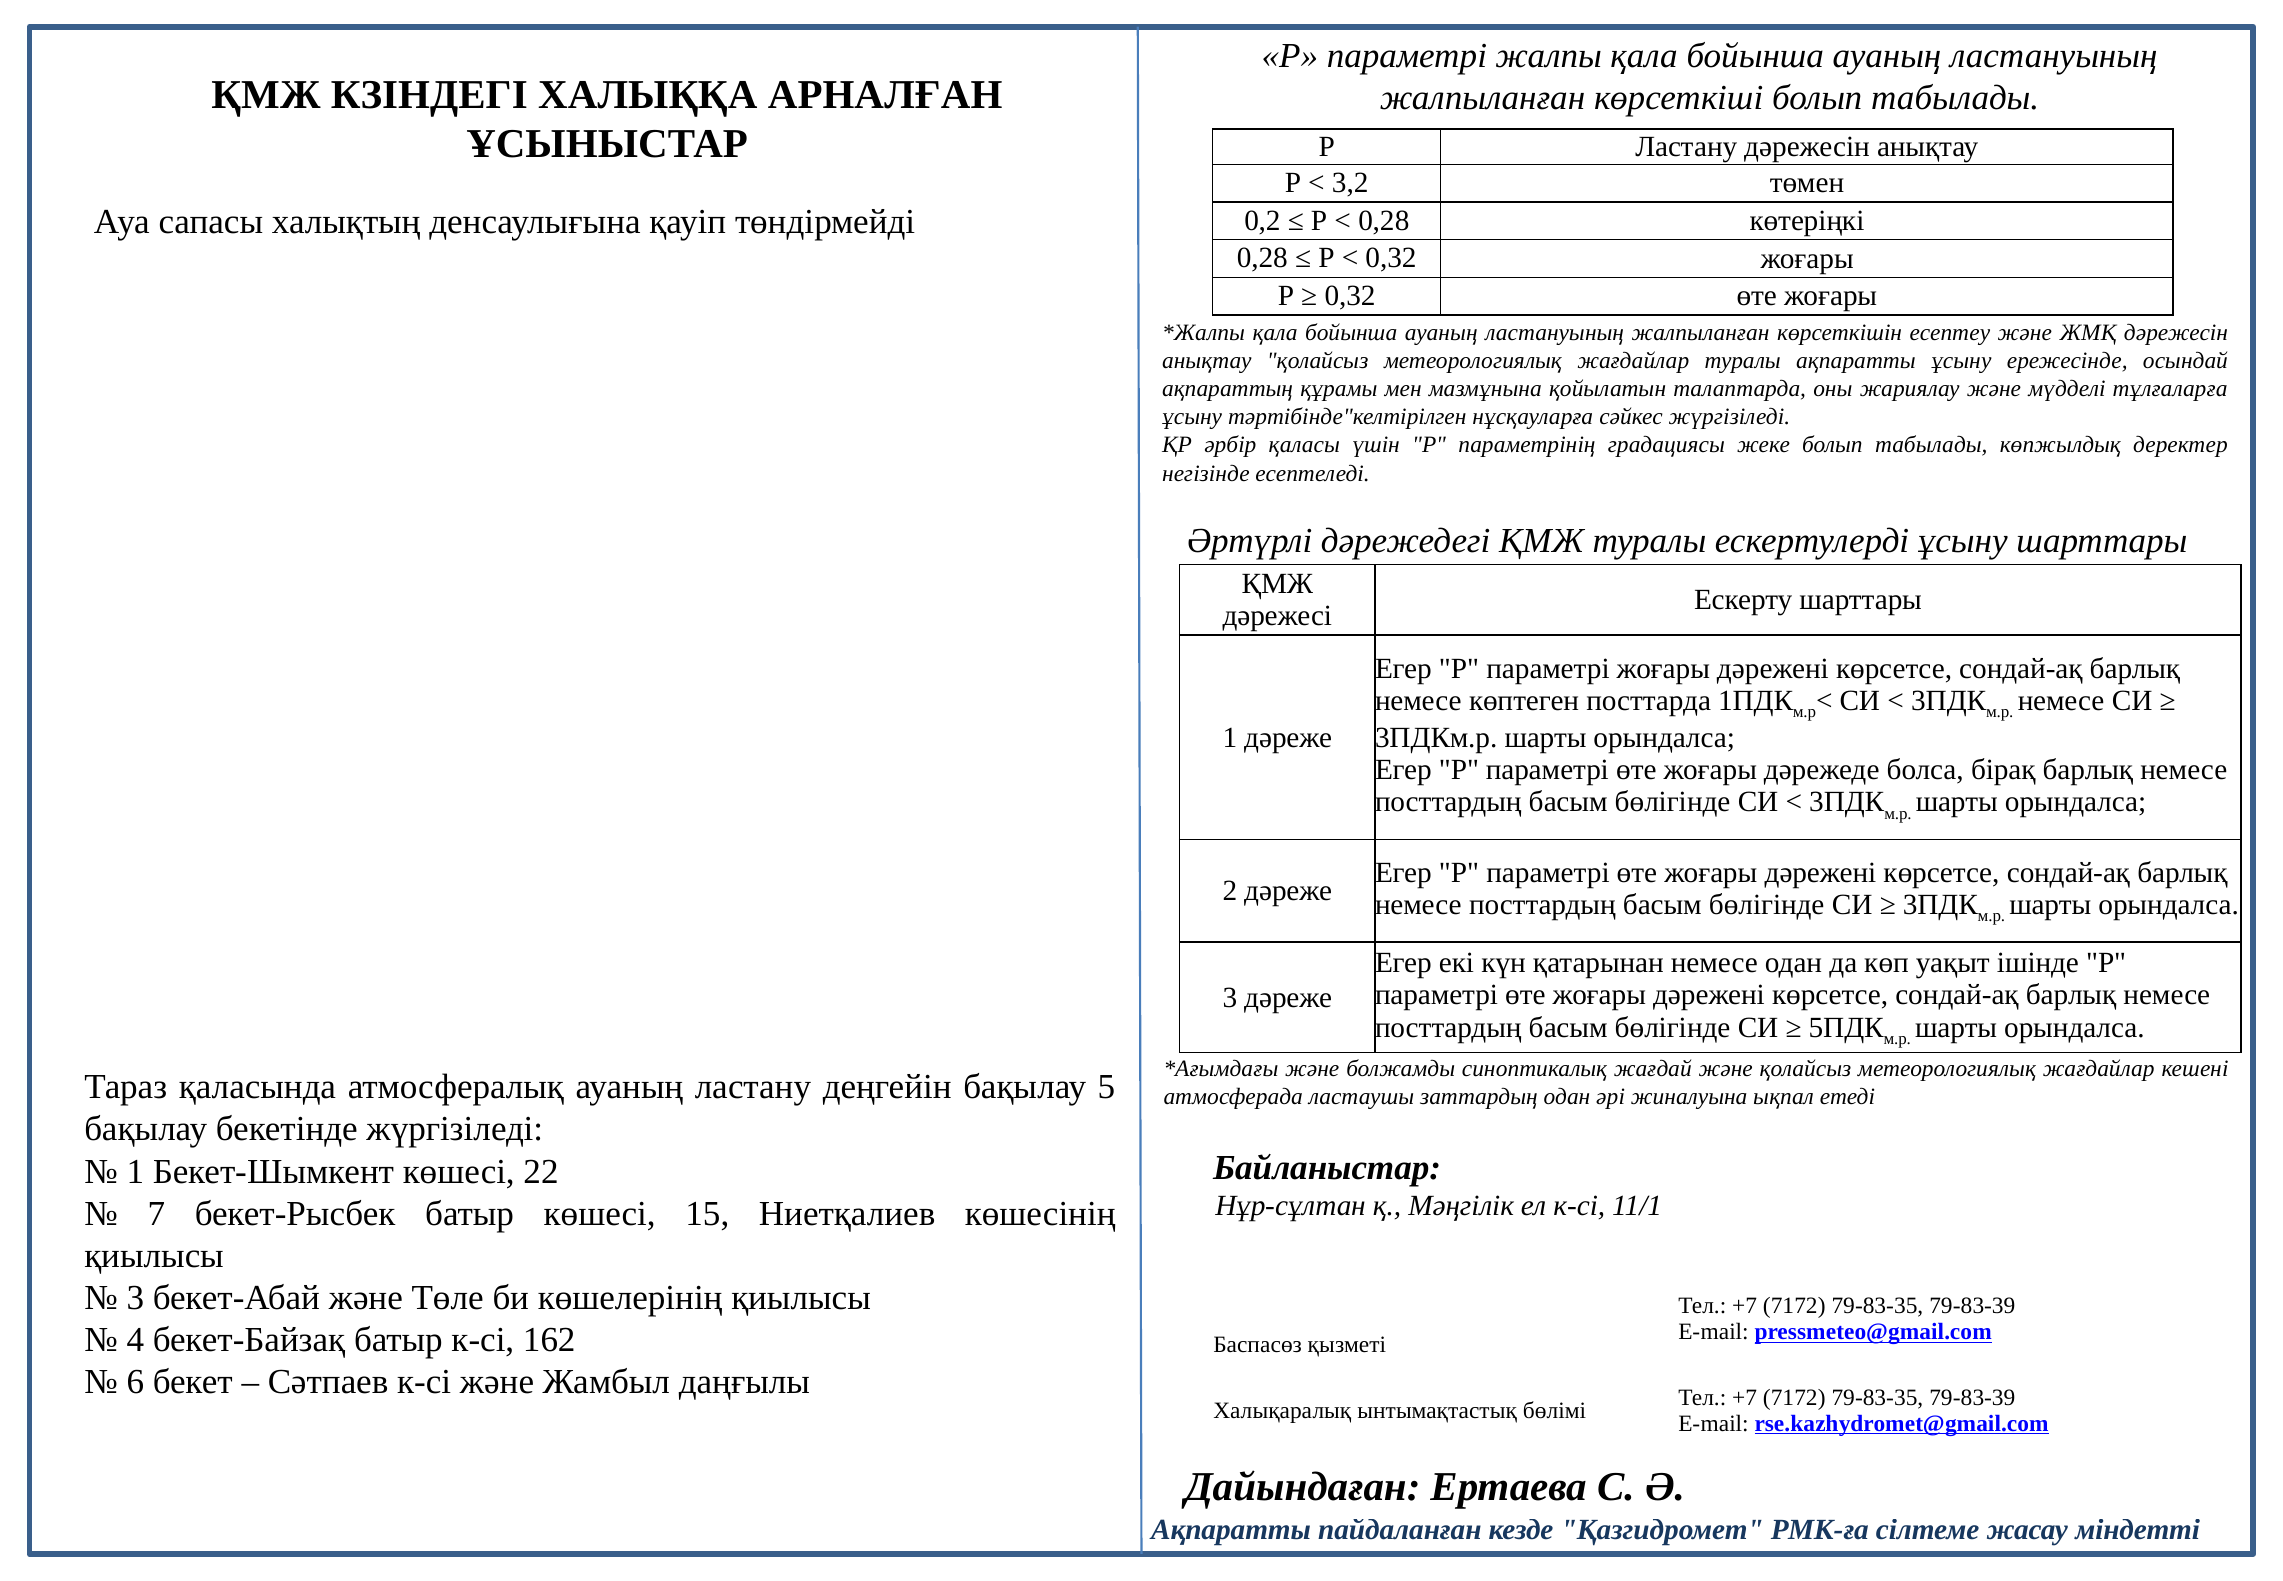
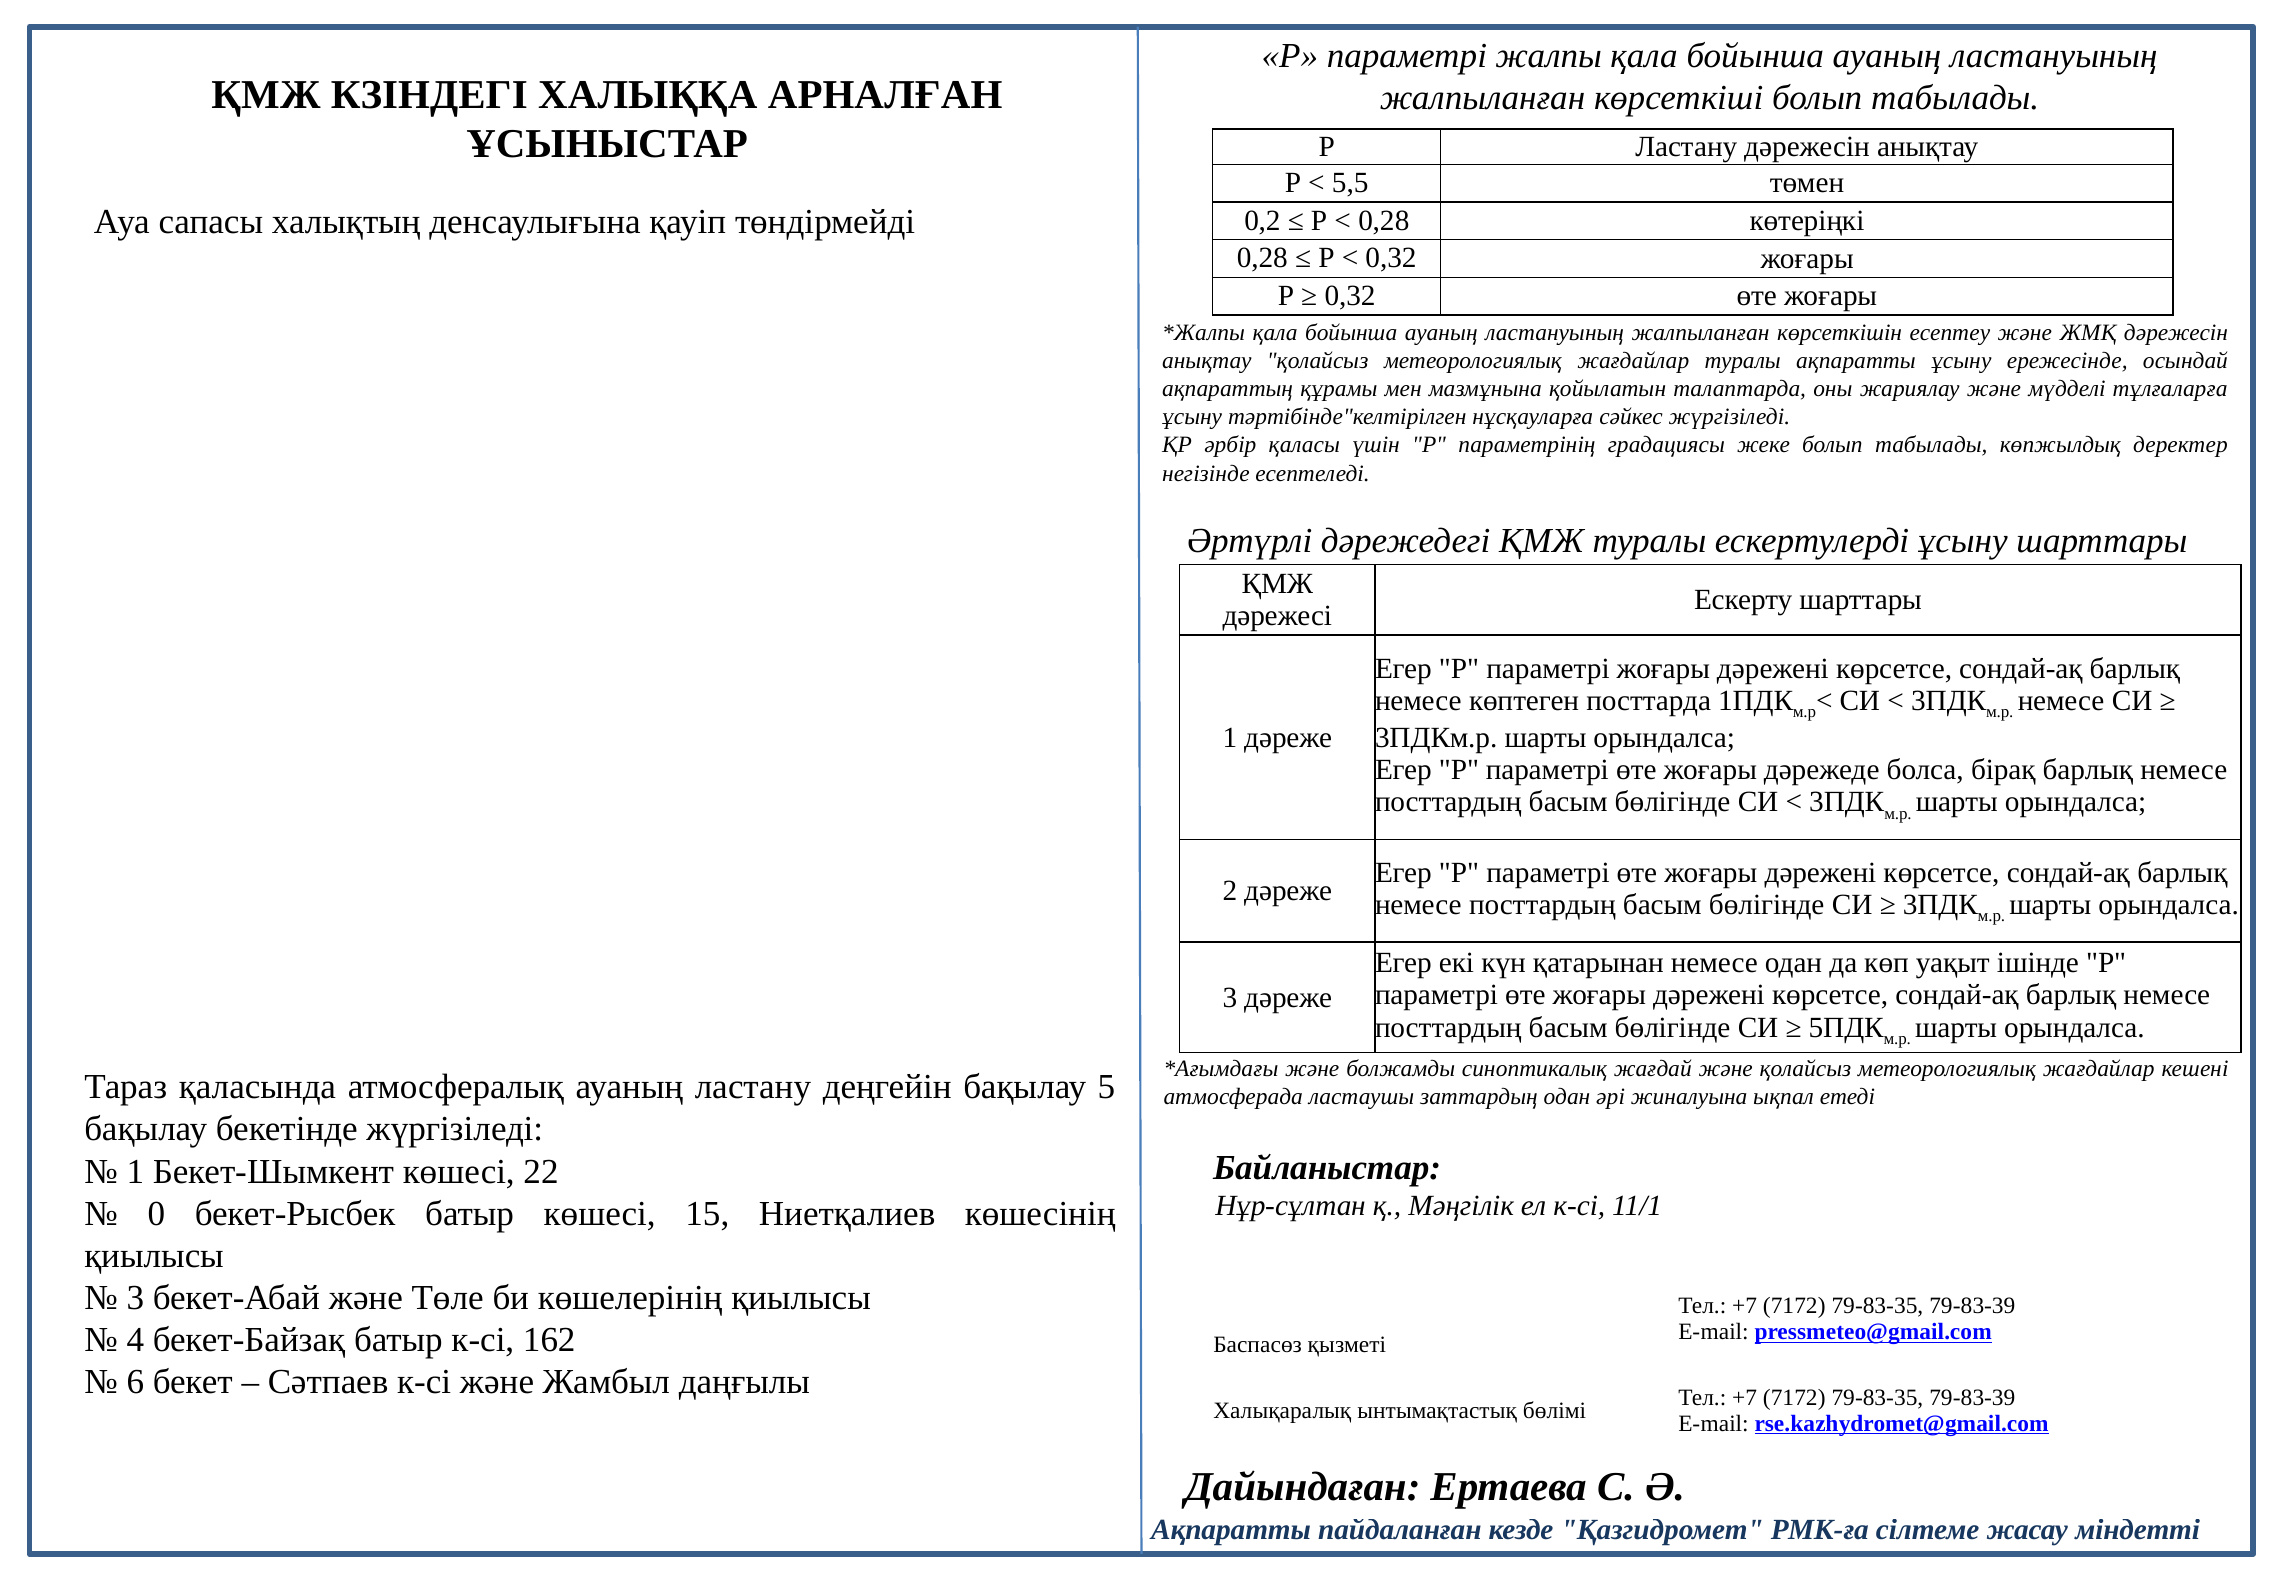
3,2: 3,2 -> 5,5 (1350, 183)
7: 7 -> 0 (156, 1213)
